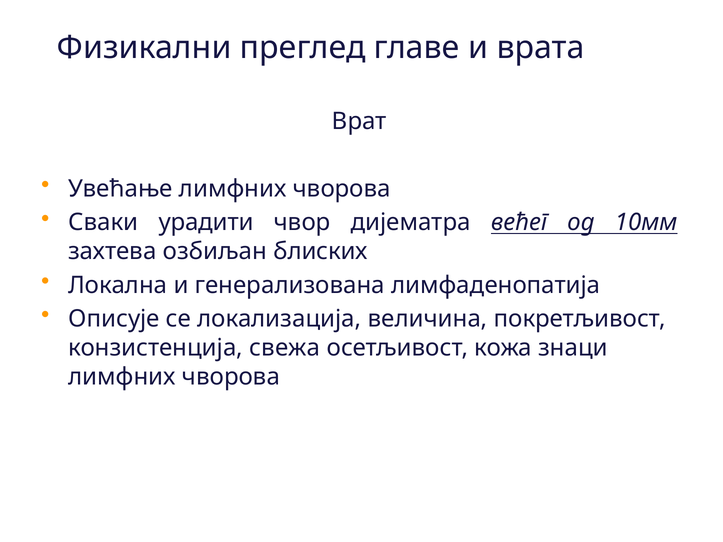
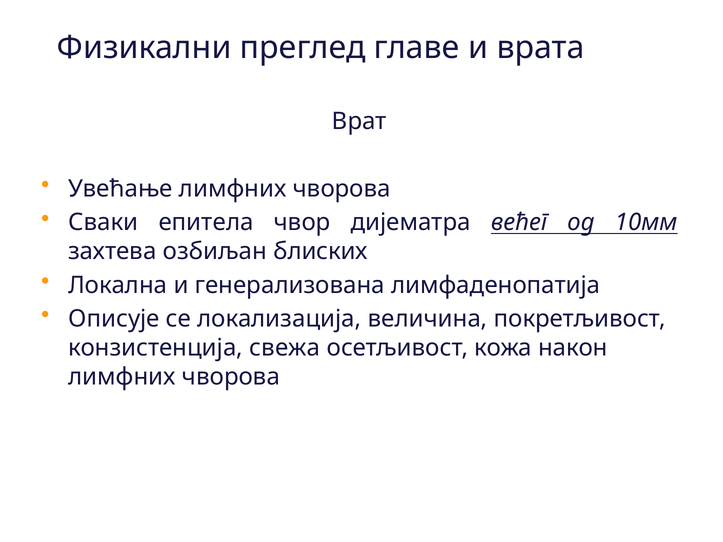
урадити: урадити -> епитела (206, 223)
знаци: знаци -> након (573, 348)
